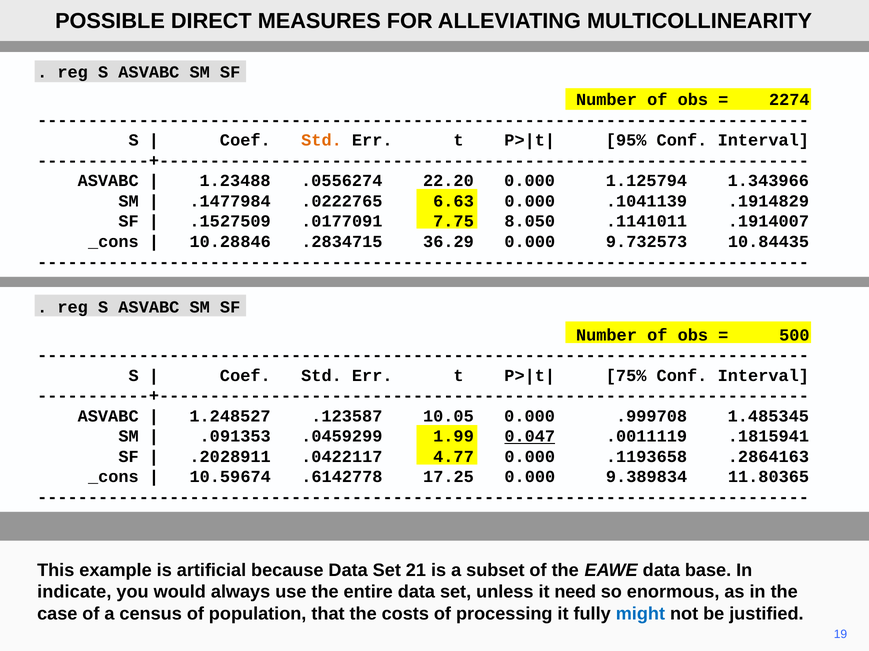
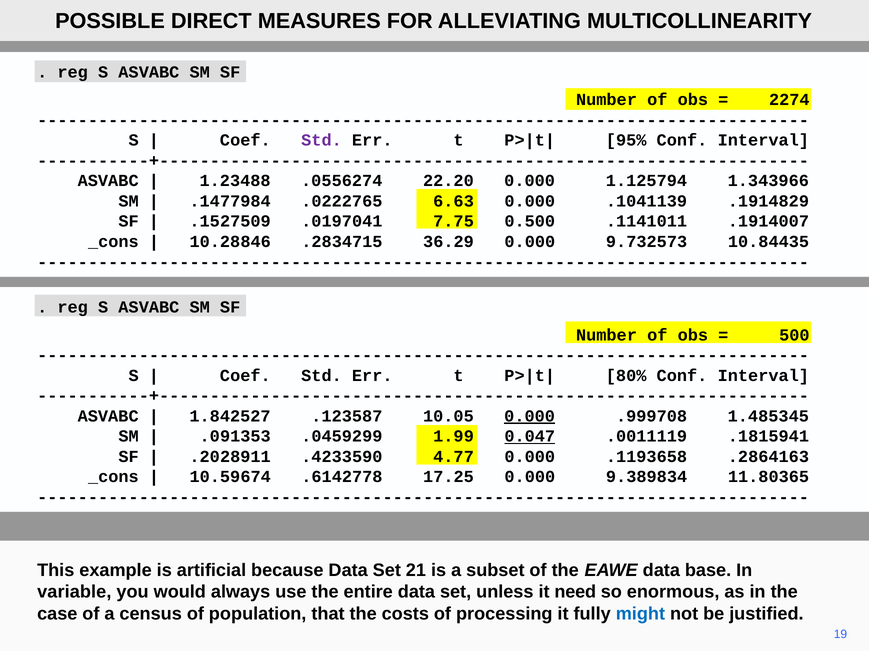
Std colour: orange -> purple (321, 141)
.0177091: .0177091 -> .0197041 (342, 222)
8.050: 8.050 -> 0.500 (530, 222)
75%: 75% -> 80% (626, 376)
1.248527: 1.248527 -> 1.842527 (230, 416)
0.000 underline: none -> present (530, 416)
.0422117: .0422117 -> .4233590 (342, 457)
indicate: indicate -> variable (74, 593)
